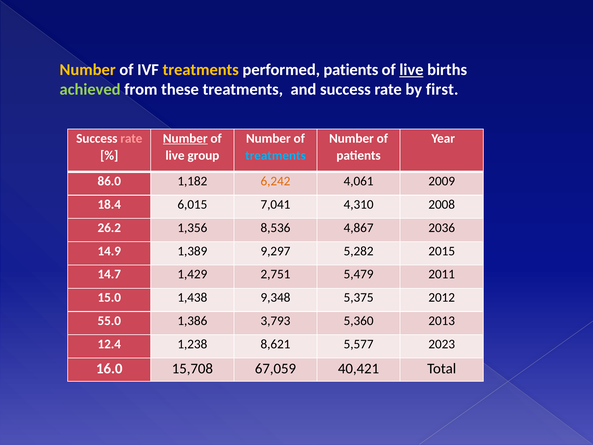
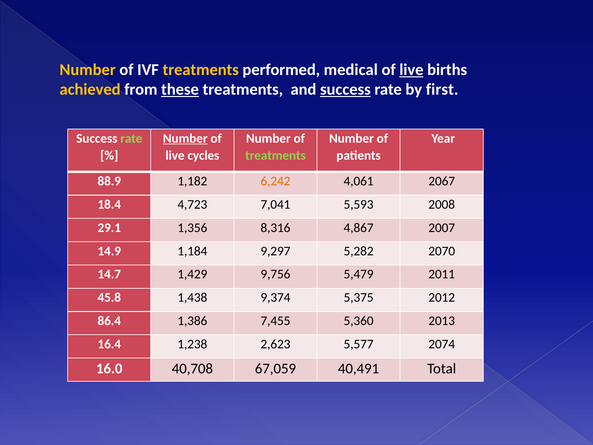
performed patients: patients -> medical (351, 70)
achieved colour: light green -> yellow (90, 89)
these underline: none -> present (180, 89)
success underline: none -> present (345, 89)
rate colour: pink -> light green (131, 138)
group: group -> cycles (203, 156)
treatments colour: light blue -> light green (275, 156)
86.0: 86.0 -> 88.9 (109, 181)
2009: 2009 -> 2067 (442, 181)
6,015: 6,015 -> 4,723 (192, 204)
4,310: 4,310 -> 5,593 (359, 204)
26.2: 26.2 -> 29.1 (109, 228)
8,536: 8,536 -> 8,316 (275, 228)
2036: 2036 -> 2007 (442, 228)
1,389: 1,389 -> 1,184 (192, 251)
2015: 2015 -> 2070 (442, 251)
2,751: 2,751 -> 9,756 (275, 274)
15.0: 15.0 -> 45.8 (109, 297)
9,348: 9,348 -> 9,374 (275, 297)
55.0: 55.0 -> 86.4 (109, 321)
3,793: 3,793 -> 7,455 (275, 321)
12.4: 12.4 -> 16.4 (109, 344)
8,621: 8,621 -> 2,623 (275, 344)
2023: 2023 -> 2074 (442, 344)
15,708: 15,708 -> 40,708 (192, 368)
40,421: 40,421 -> 40,491 (359, 368)
